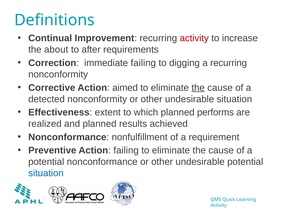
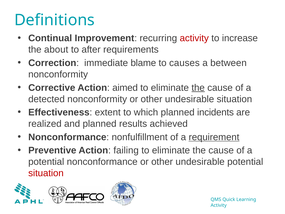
immediate failing: failing -> blame (143, 63)
digging: digging -> causes (184, 63)
a recurring: recurring -> between (229, 63)
performs: performs -> incidents (215, 112)
requirement underline: none -> present (214, 137)
situation colour: blue -> red (46, 173)
